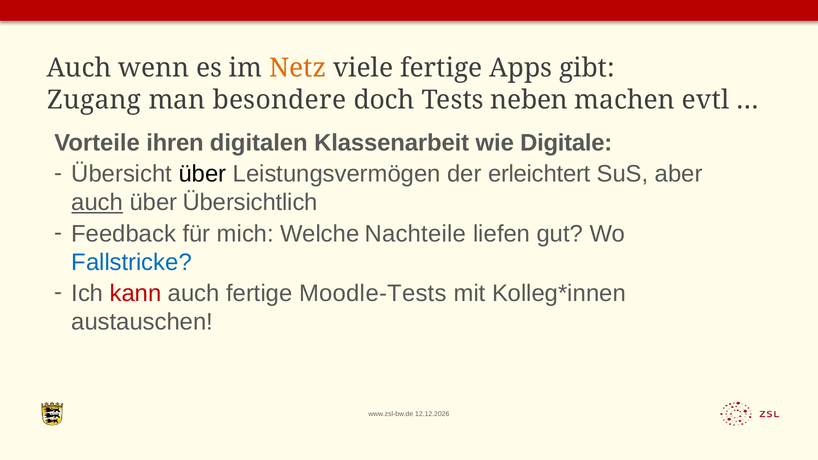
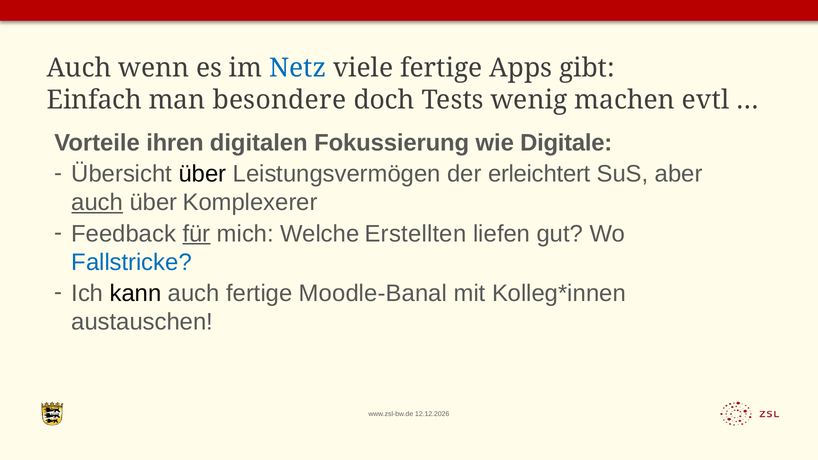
Netz colour: orange -> blue (298, 68)
Zugang: Zugang -> Einfach (94, 100)
neben: neben -> wenig (529, 100)
Klassenarbeit: Klassenarbeit -> Fokussierung (392, 143)
Übersichtlich: Übersichtlich -> Komplexerer (250, 203)
für underline: none -> present (196, 234)
Nachteile: Nachteile -> Erstellten (416, 234)
kann colour: red -> black (136, 293)
Moodle-Tests: Moodle-Tests -> Moodle-Banal (373, 293)
